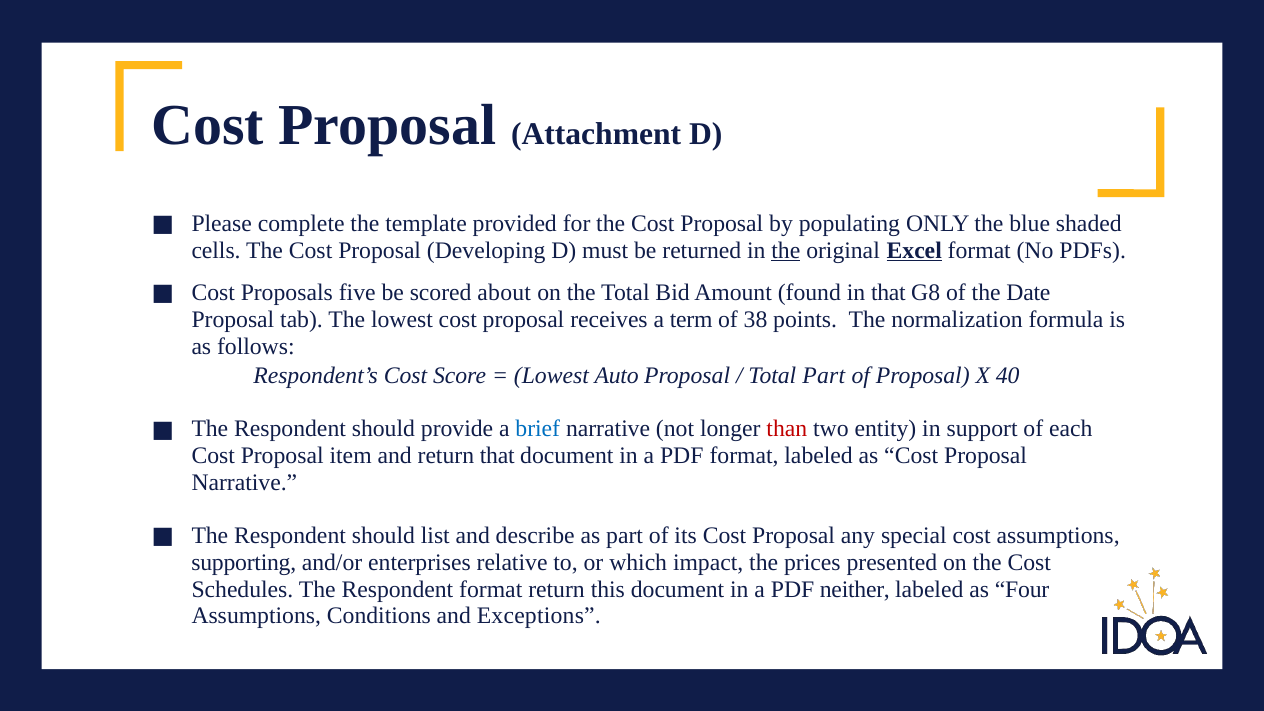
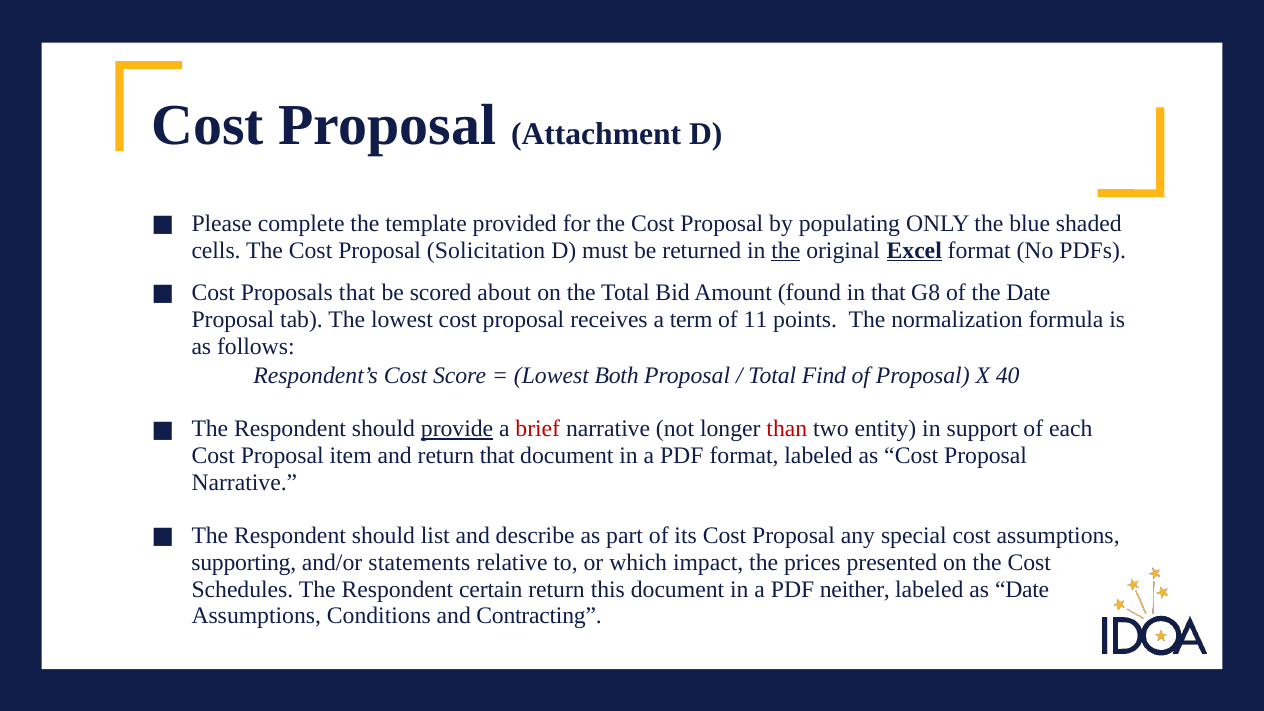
Developing: Developing -> Solicitation (486, 250)
Proposals five: five -> that (357, 293)
38: 38 -> 11 (756, 319)
Auto: Auto -> Both (617, 376)
Total Part: Part -> Find (824, 376)
provide underline: none -> present (457, 429)
brief colour: blue -> red (538, 429)
enterprises: enterprises -> statements (419, 563)
Respondent format: format -> certain (491, 589)
as Four: Four -> Date (1022, 589)
Exceptions: Exceptions -> Contracting (539, 616)
